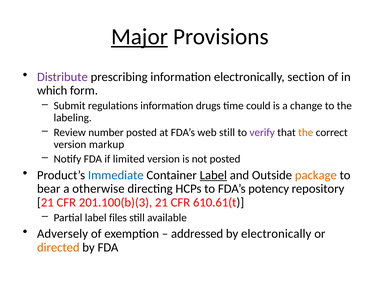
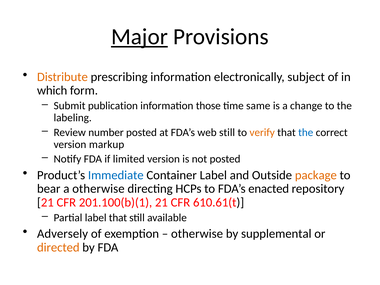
Distribute colour: purple -> orange (62, 77)
section: section -> subject (306, 77)
regulations: regulations -> publication (113, 106)
drugs: drugs -> those (208, 106)
could: could -> same (258, 106)
verify colour: purple -> orange (262, 132)
the colour: orange -> blue (306, 132)
Label underline: present -> none (213, 175)
potency: potency -> enacted (269, 189)
201.100(b)(3: 201.100(b)(3 -> 201.100(b)(1 (116, 202)
label files: files -> that (118, 218)
addressed: addressed -> otherwise (197, 234)
by electronically: electronically -> supplemental (276, 234)
